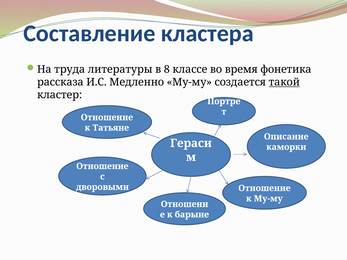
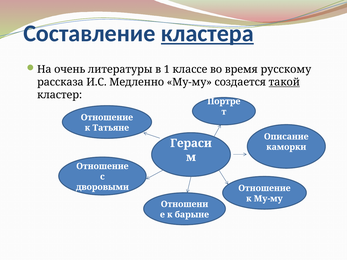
кластера underline: none -> present (207, 33)
труда: труда -> очень (70, 70)
8: 8 -> 1 (167, 70)
фонетика: фонетика -> русскому (286, 70)
